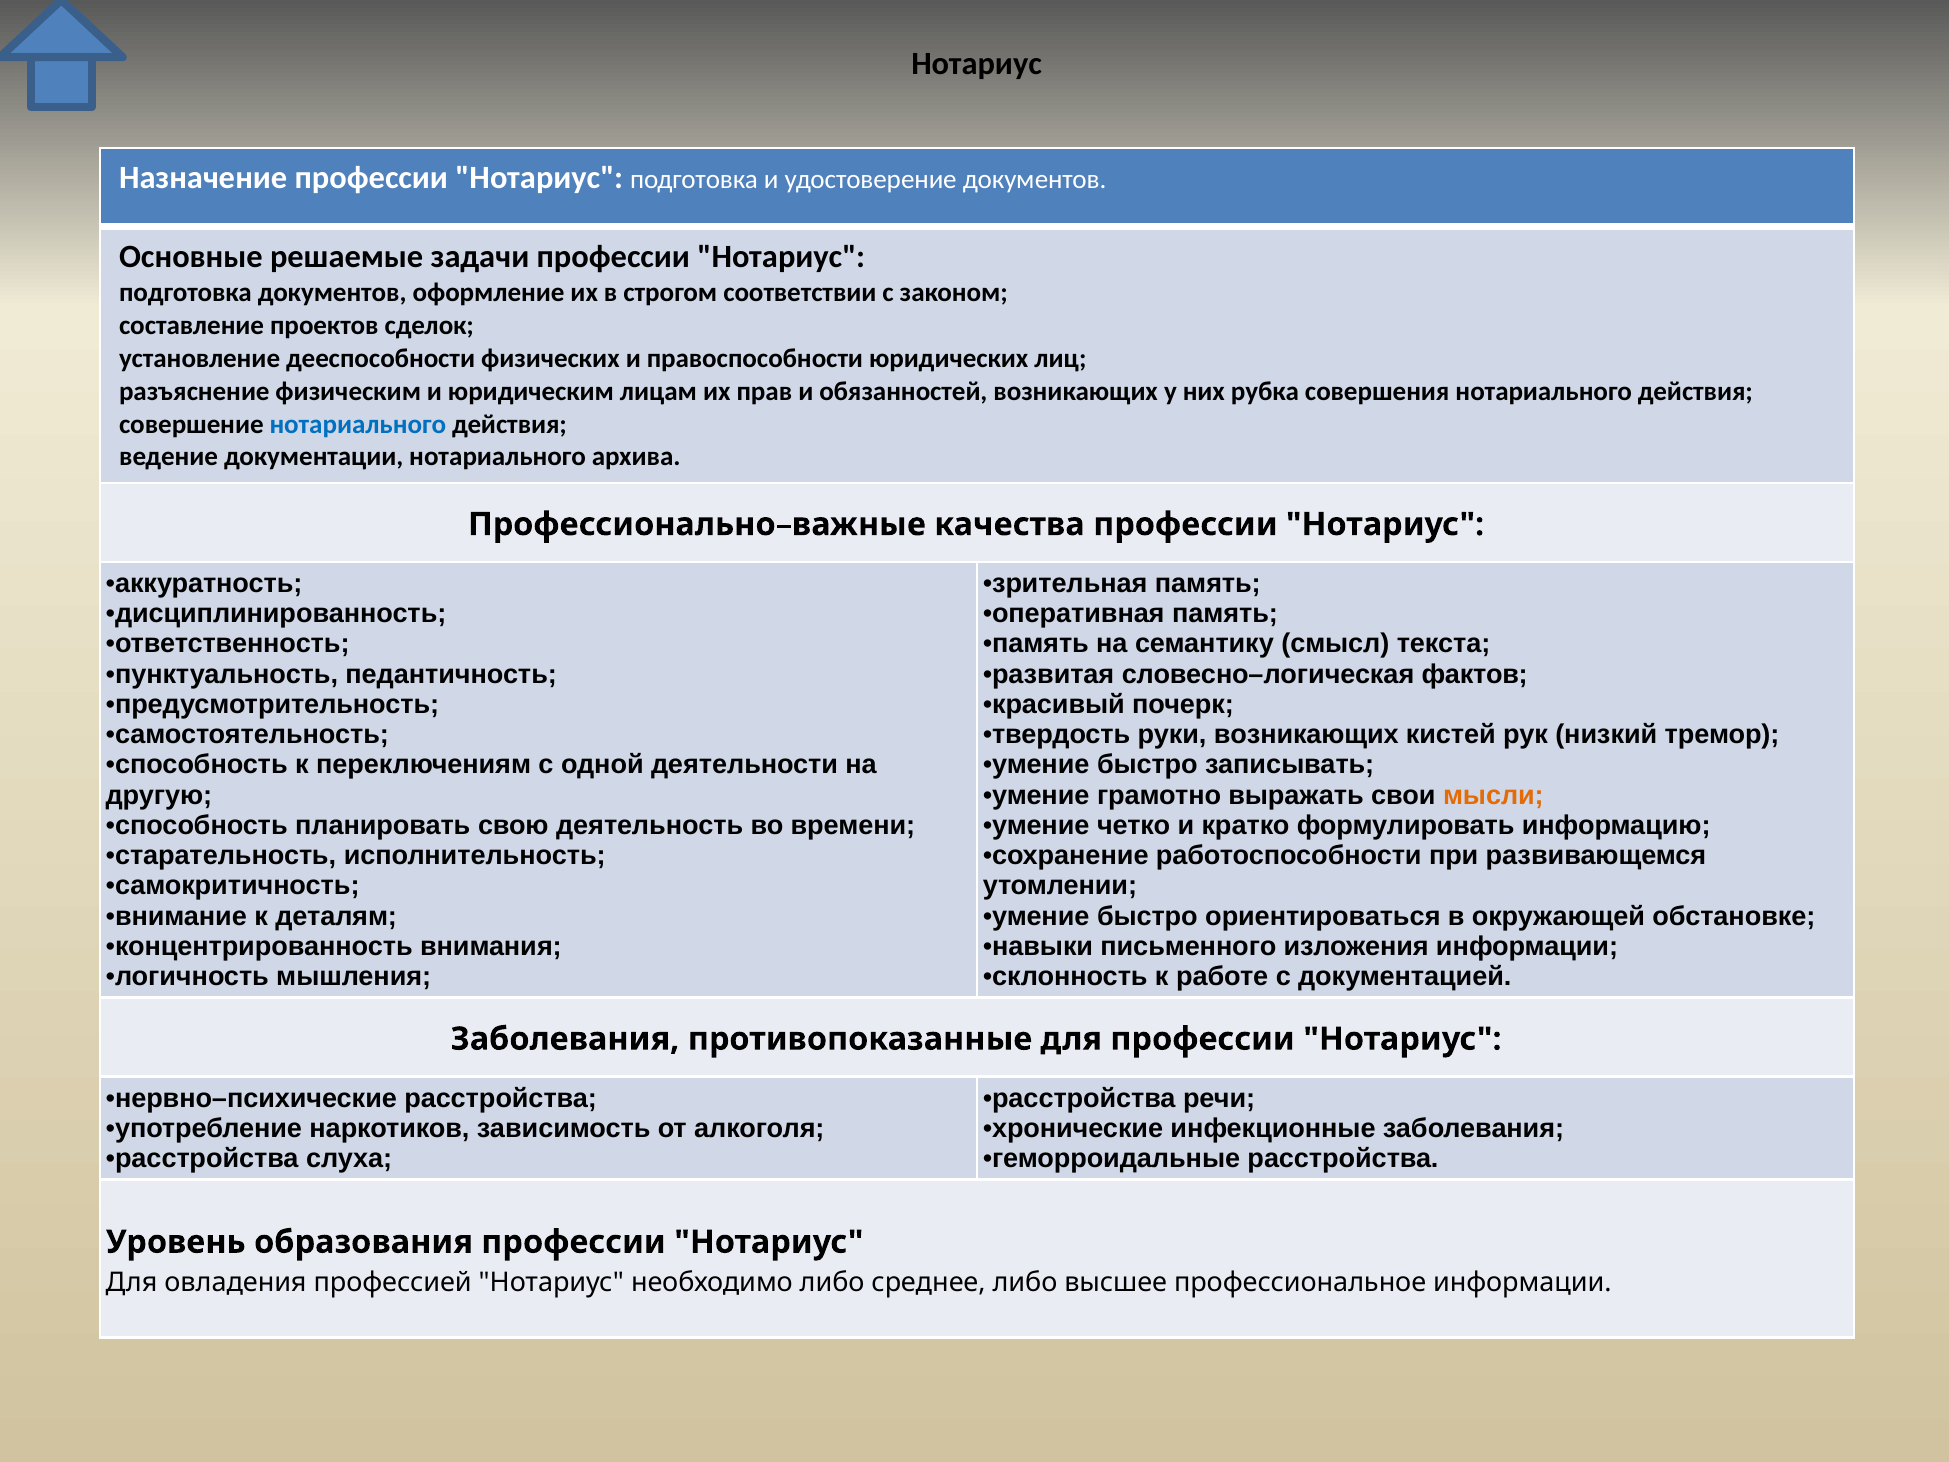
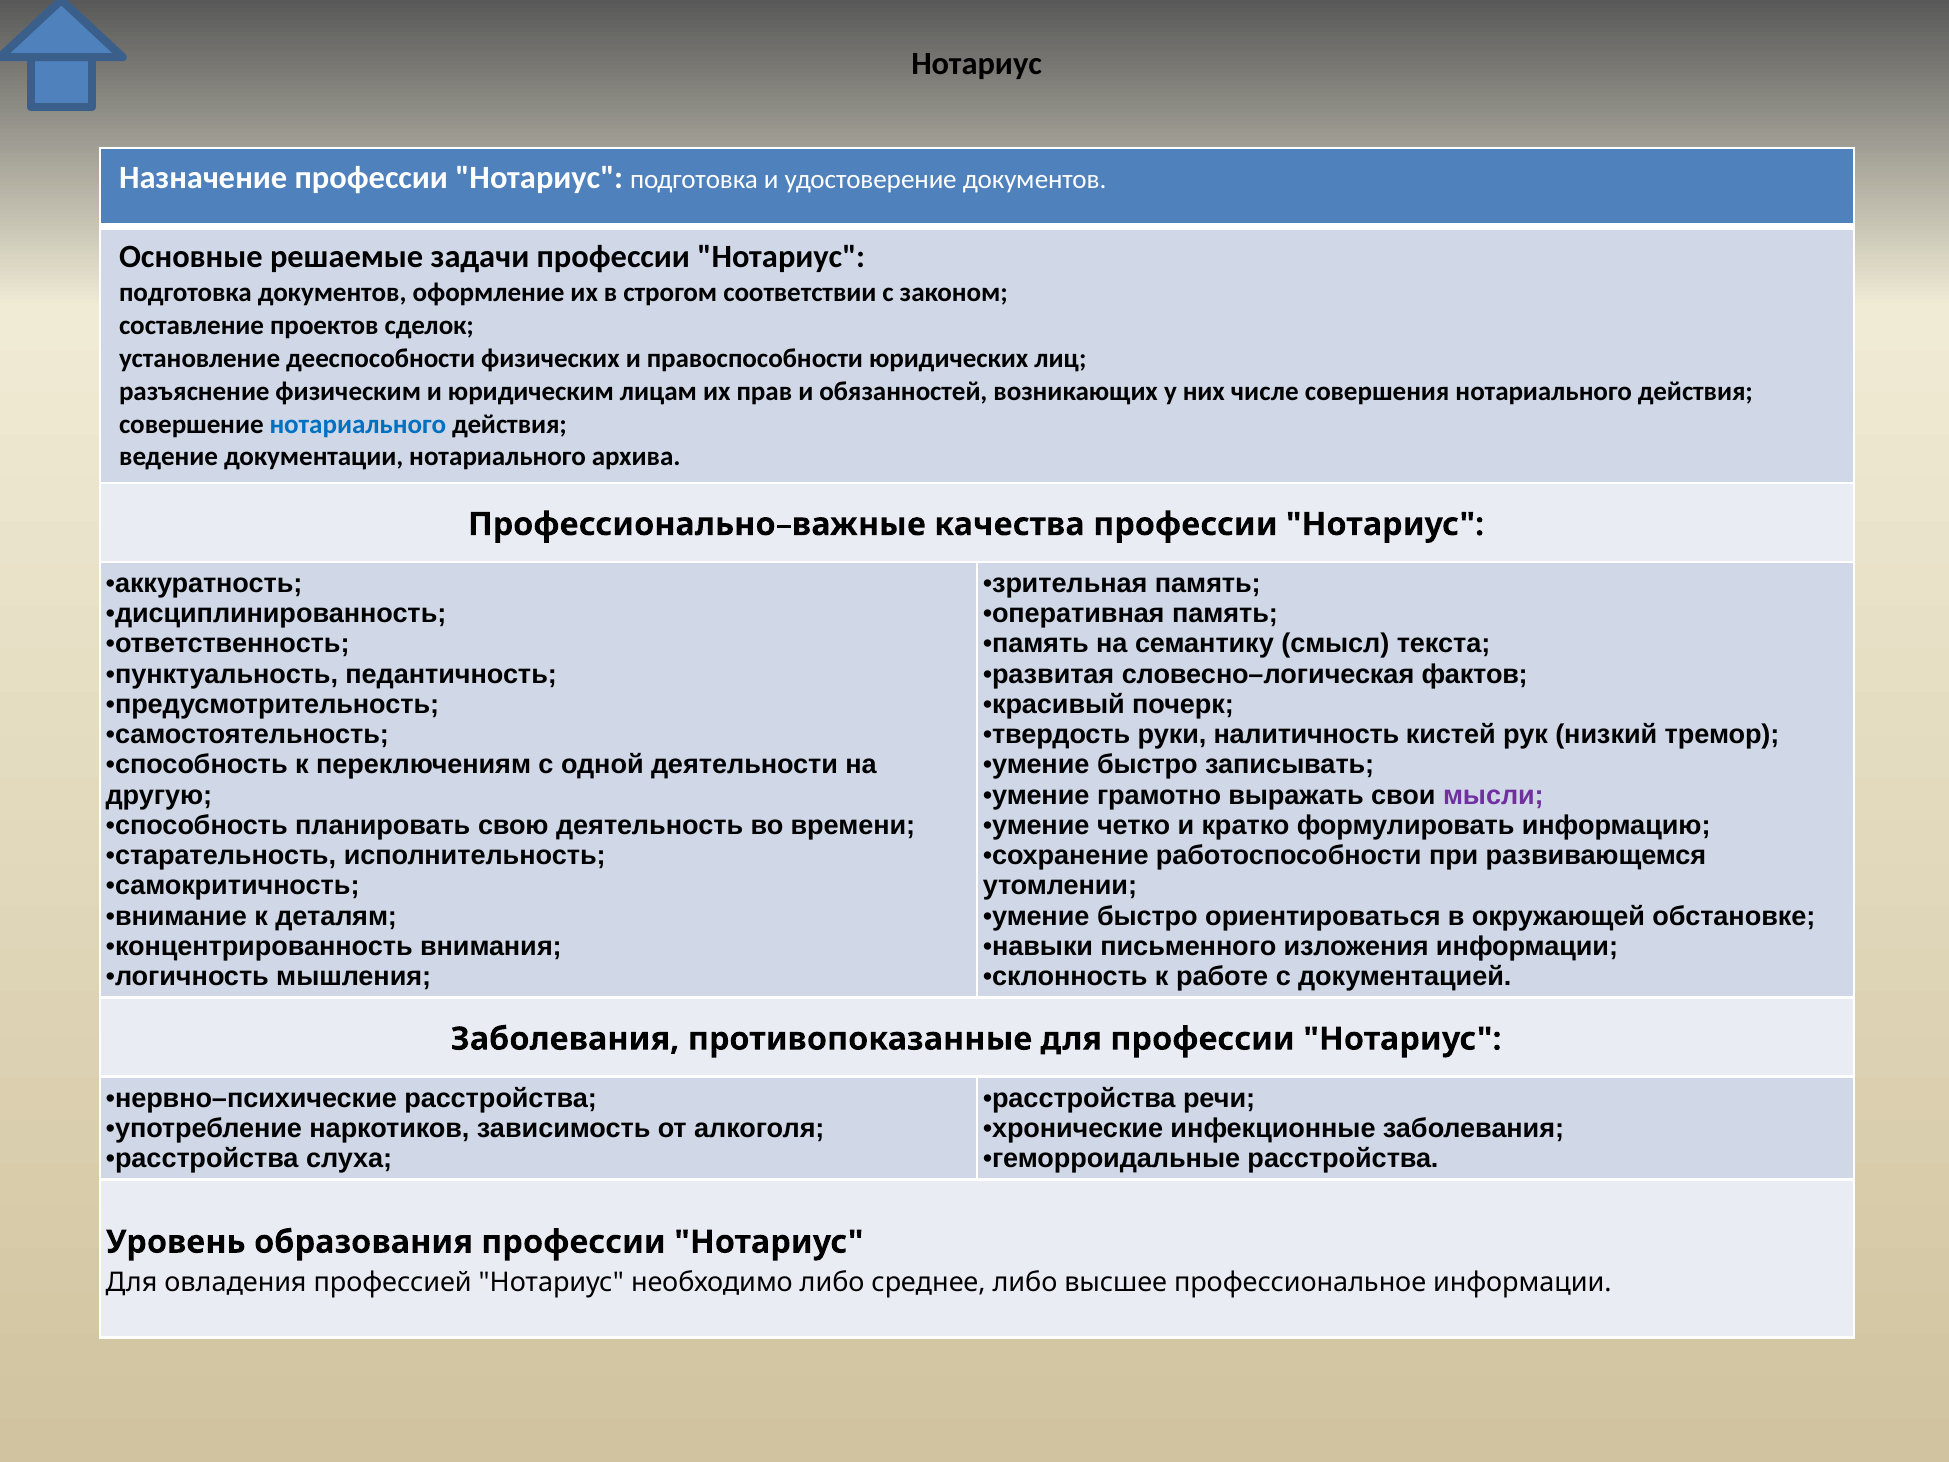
рубка: рубка -> числе (1265, 391)
руки возникающих: возникающих -> налитичность (1306, 735)
мысли colour: orange -> purple (1493, 795)
